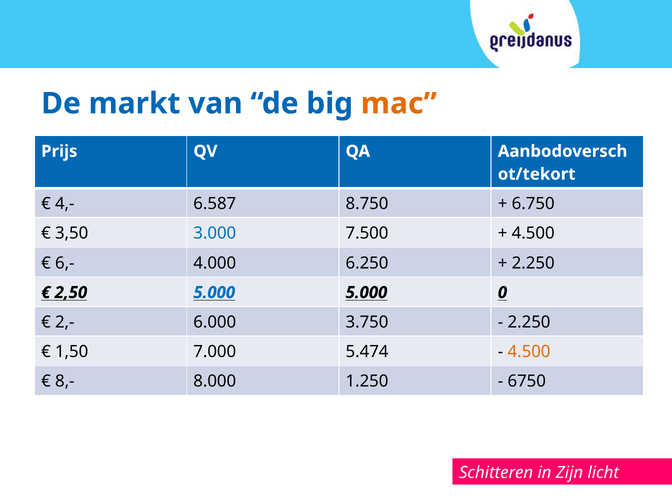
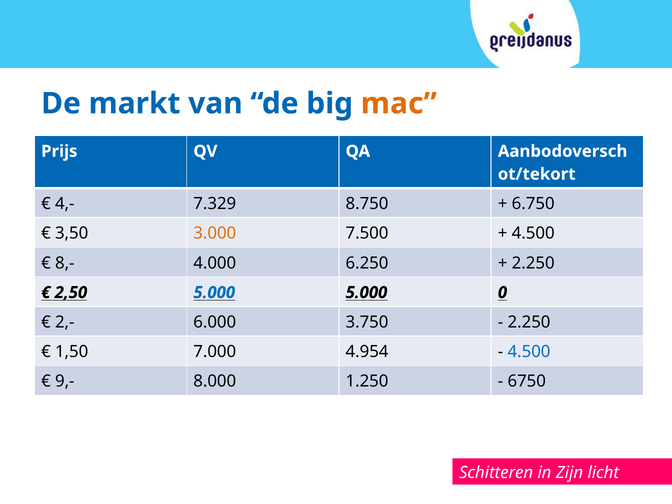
6.587: 6.587 -> 7.329 (215, 204)
3.000 colour: blue -> orange (215, 233)
6,-: 6,- -> 8,- (65, 263)
5.474: 5.474 -> 4.954 (367, 352)
4.500 colour: orange -> blue (529, 352)
8,-: 8,- -> 9,- (65, 381)
